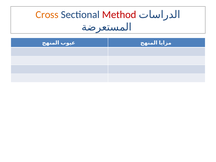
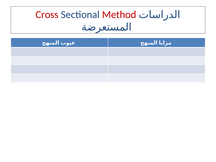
Cross colour: orange -> red (47, 15)
